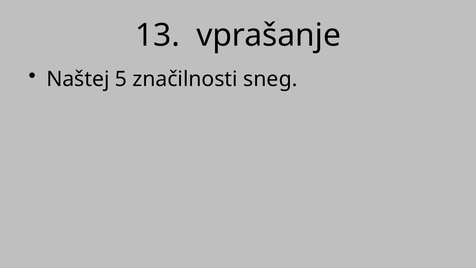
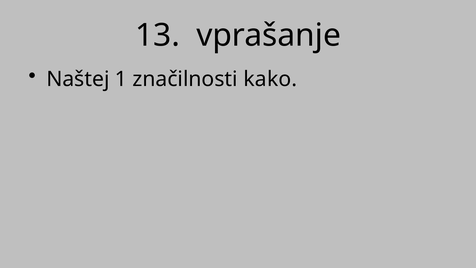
5: 5 -> 1 (121, 79)
sneg: sneg -> kako (270, 79)
